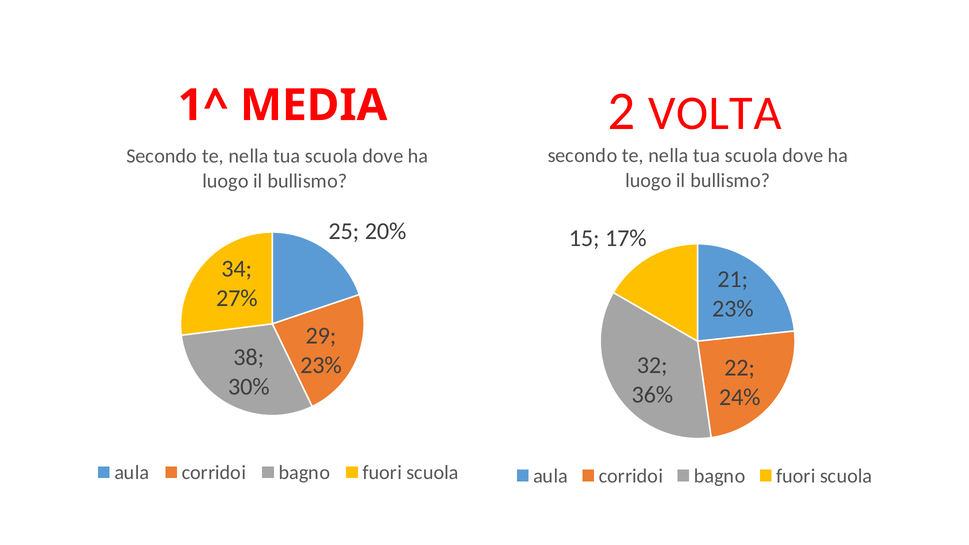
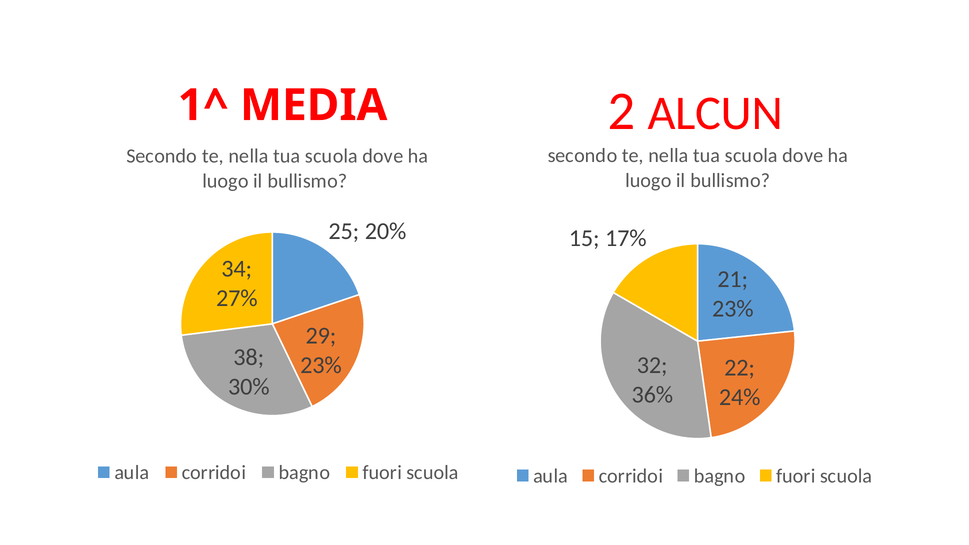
VOLTA: VOLTA -> ALCUN (715, 113)
